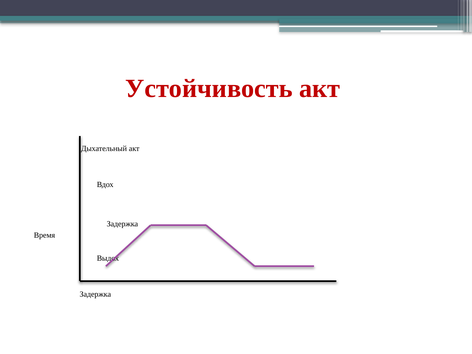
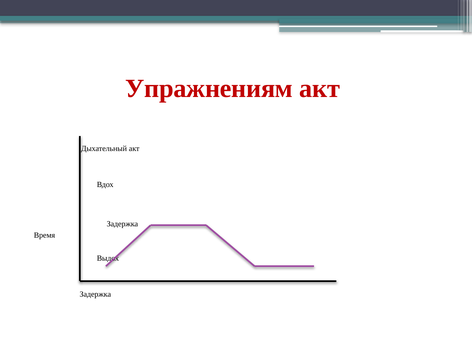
Устойчивость: Устойчивость -> Упражнениям (209, 88)
